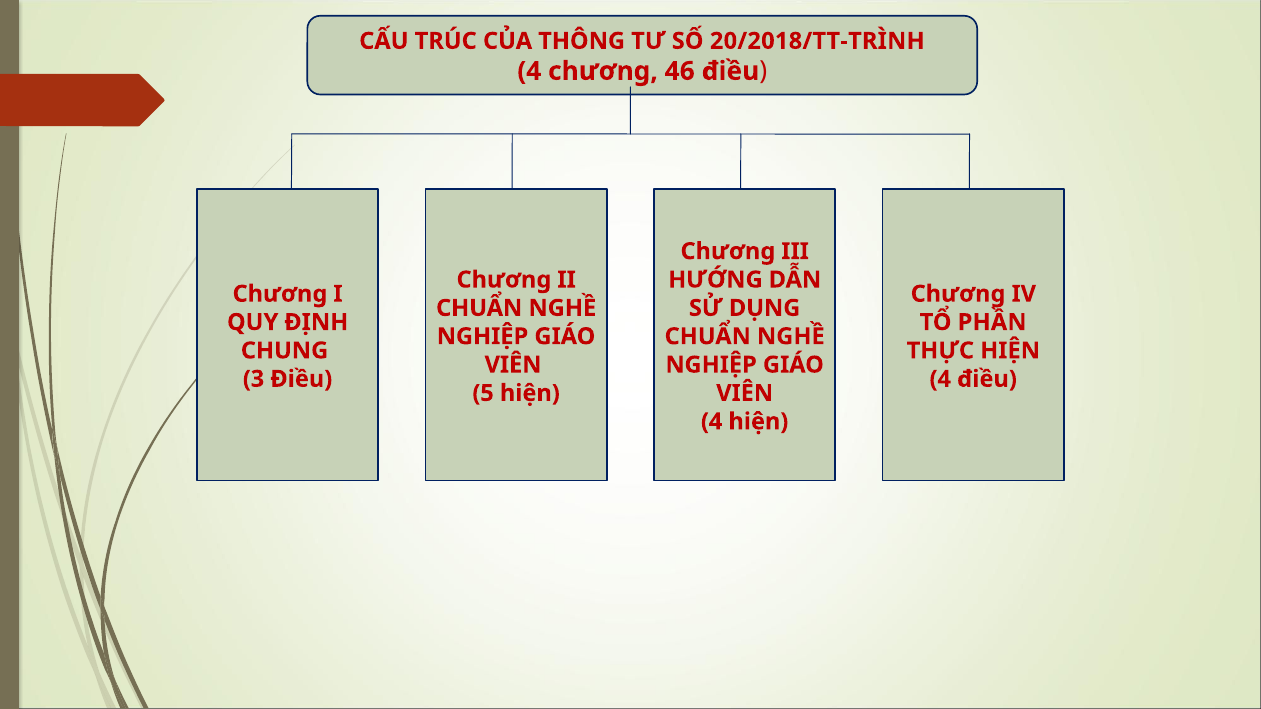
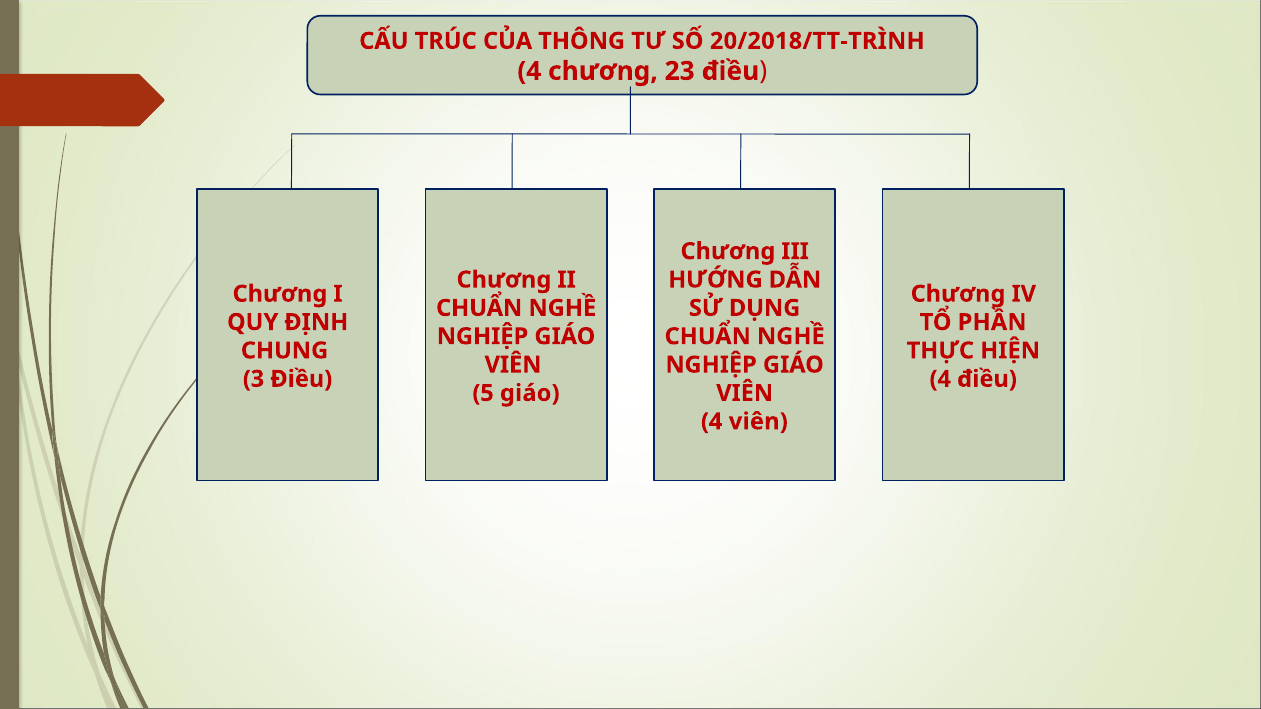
46: 46 -> 23 (680, 71)
5 hiện: hiện -> giáo (530, 393)
4 hiện: hiện -> viên (758, 422)
